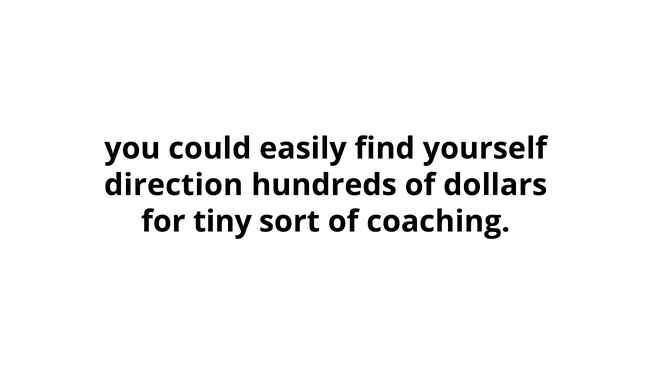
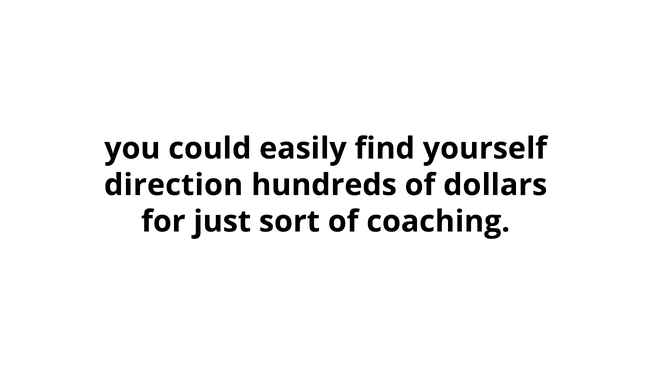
tiny: tiny -> just (222, 222)
